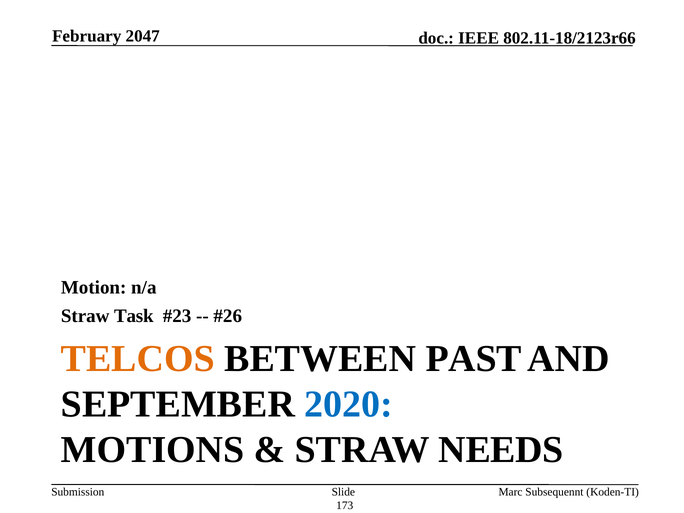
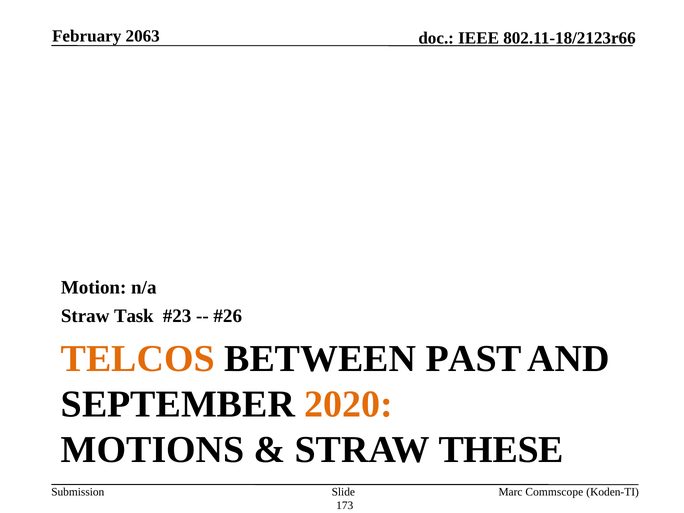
2047: 2047 -> 2063 (143, 36)
2020 colour: blue -> orange (349, 404)
NEEDS: NEEDS -> THESE (501, 450)
Subsequennt: Subsequennt -> Commscope (554, 492)
